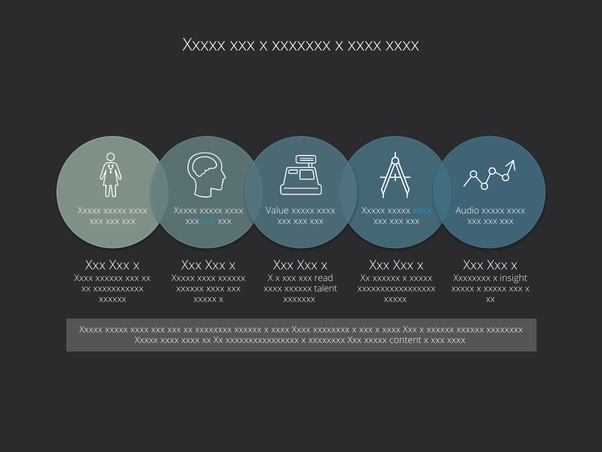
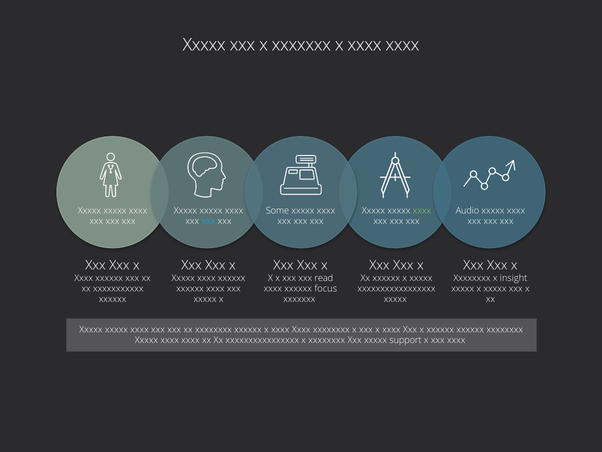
Value: Value -> Some (277, 211)
xxxx colour: light blue -> light green (422, 211)
talent: talent -> focus (326, 288)
content: content -> support (405, 340)
